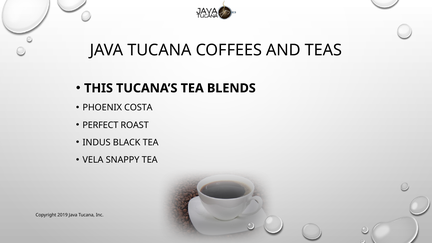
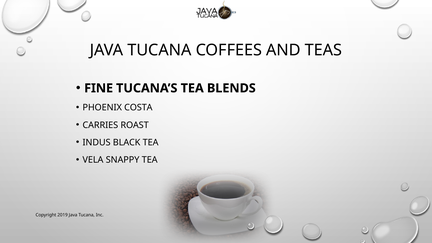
THIS: THIS -> FINE (99, 88)
PERFECT: PERFECT -> CARRIES (100, 125)
